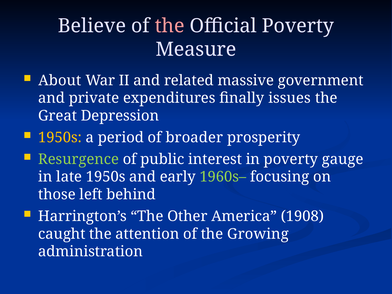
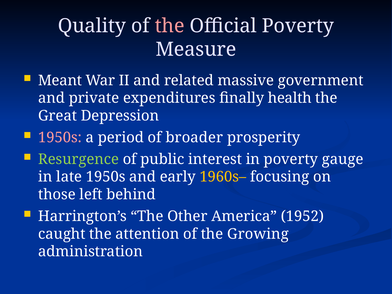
Believe: Believe -> Quality (92, 26)
About: About -> Meant (60, 80)
issues: issues -> health (290, 98)
1950s colour: yellow -> pink (60, 137)
1960s– colour: light green -> yellow (223, 177)
1908: 1908 -> 1952 (302, 216)
